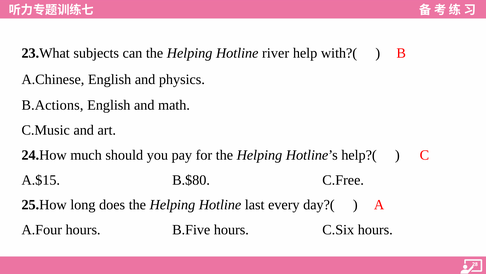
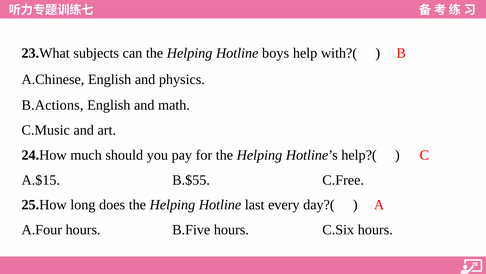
river: river -> boys (276, 53)
B.$80: B.$80 -> B.$55 (191, 180)
